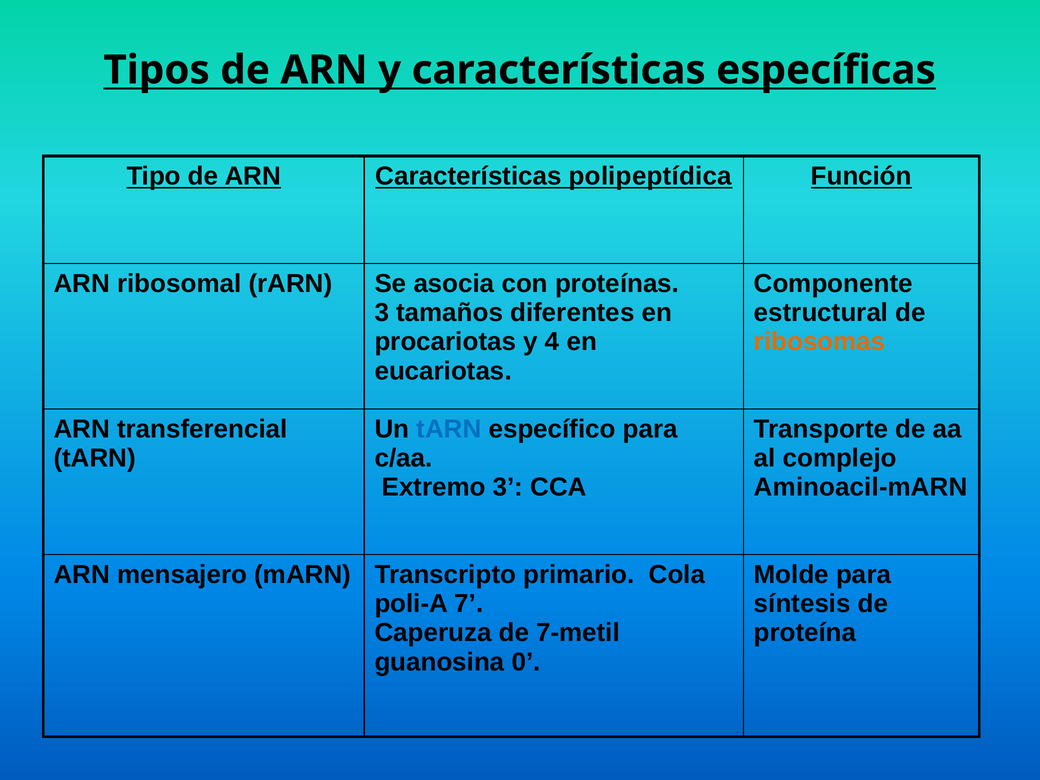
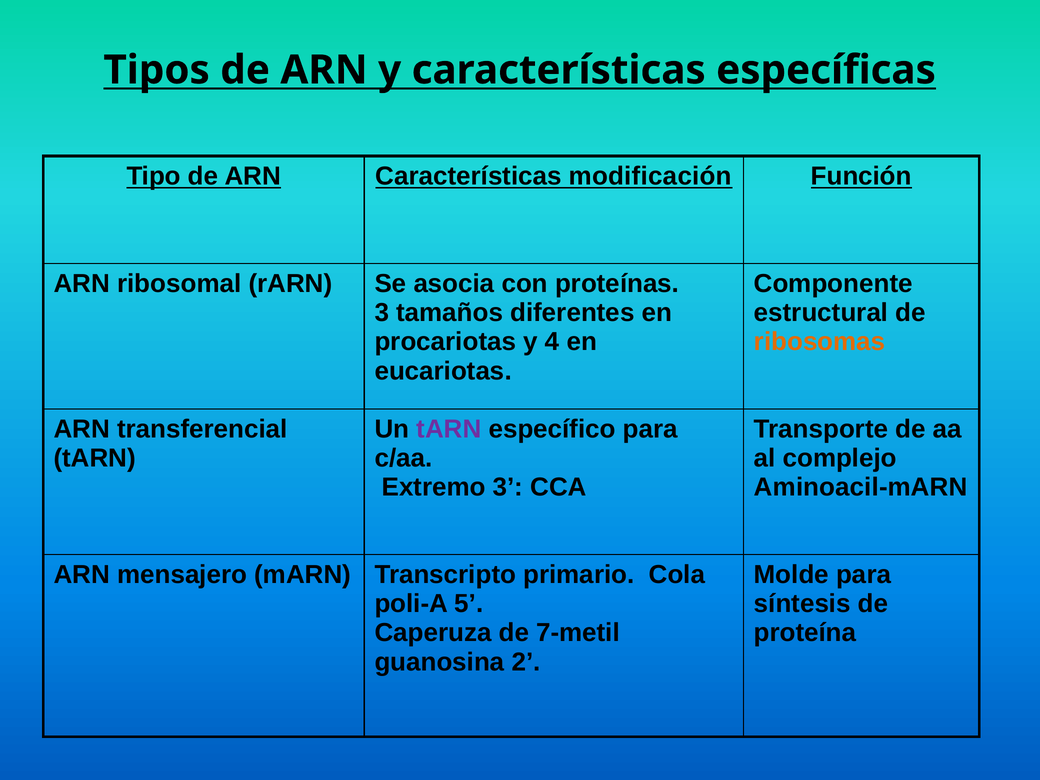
polipeptídica: polipeptídica -> modificación (650, 176)
tARN colour: blue -> purple (449, 429)
7: 7 -> 5 (469, 604)
0: 0 -> 2 (526, 662)
